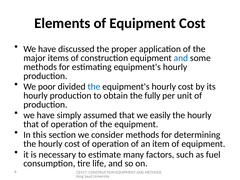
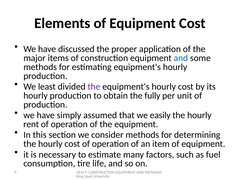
poor: poor -> least (47, 87)
the colour: blue -> purple (94, 87)
that: that -> rent (31, 124)
